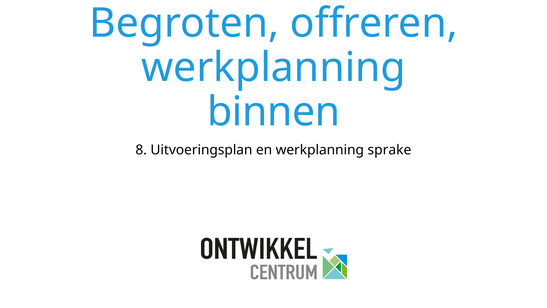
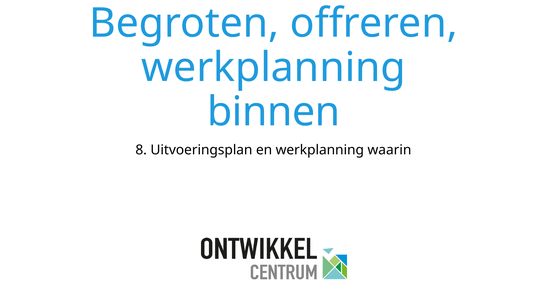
sprake: sprake -> waarin (389, 150)
